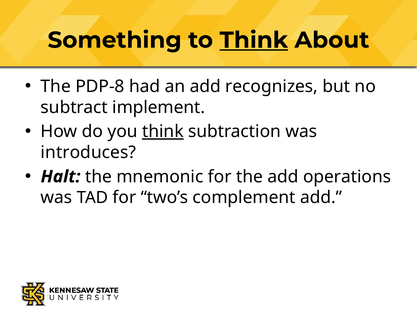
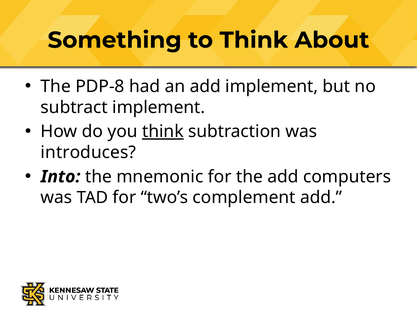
Think underline: present -> none (254, 40)
add recognizes: recognizes -> implement (272, 87)
Halt: Halt -> Into (61, 177)
operations: operations -> computers (347, 177)
